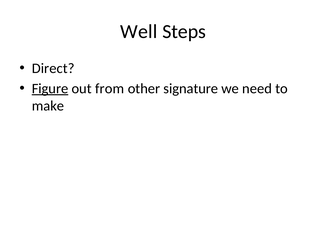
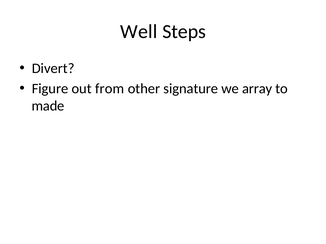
Direct: Direct -> Divert (53, 68)
Figure underline: present -> none (50, 89)
need: need -> array (257, 89)
make: make -> made (48, 106)
